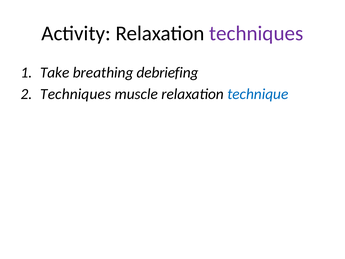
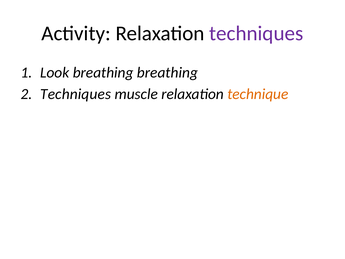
Take: Take -> Look (55, 72)
breathing debriefing: debriefing -> breathing (167, 72)
technique colour: blue -> orange (258, 94)
